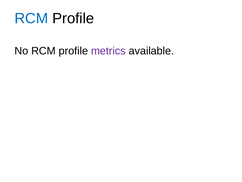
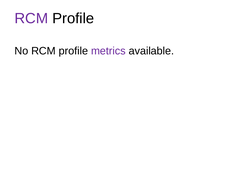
RCM colour: blue -> purple (31, 18)
